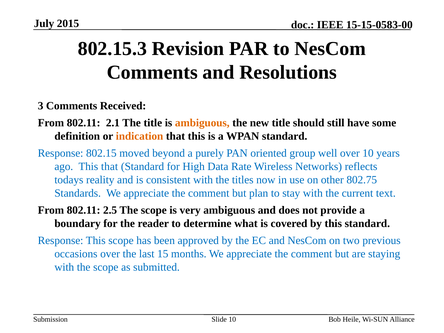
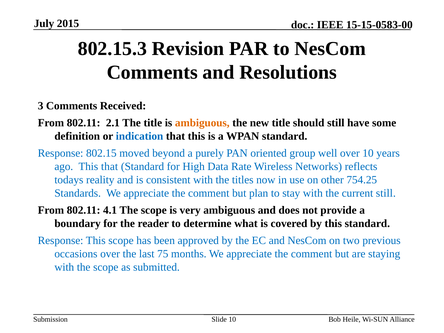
indication colour: orange -> blue (140, 136)
802.75: 802.75 -> 754.25 (362, 180)
current text: text -> still (386, 193)
2.5: 2.5 -> 4.1 (110, 210)
15: 15 -> 75 (163, 254)
